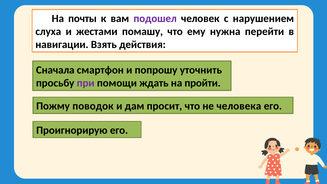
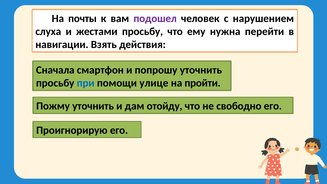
жестами помашу: помашу -> просьбу (142, 32)
при colour: purple -> blue (86, 83)
ждать: ждать -> улице (154, 83)
Пожму поводок: поводок -> уточнить (93, 106)
просит: просит -> отойду (165, 106)
человека: человека -> свободно (239, 106)
